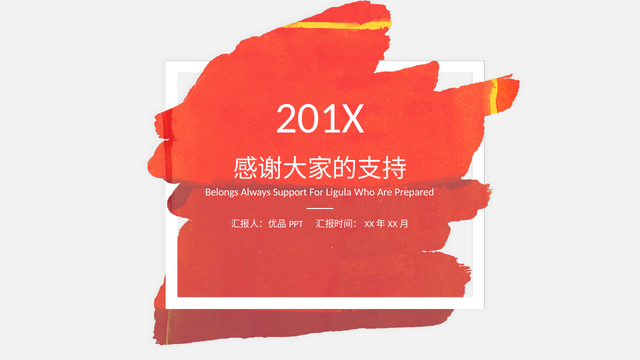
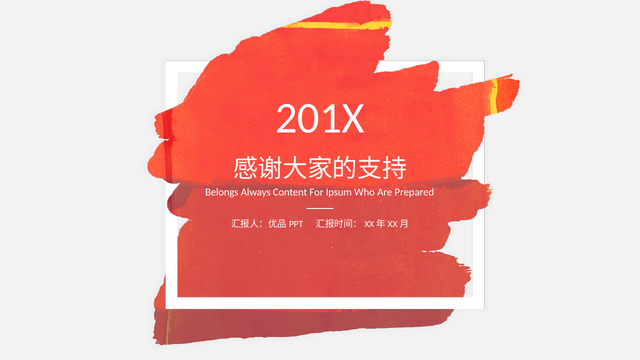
Support: Support -> Content (290, 192)
Ligula: Ligula -> Ipsum (339, 192)
